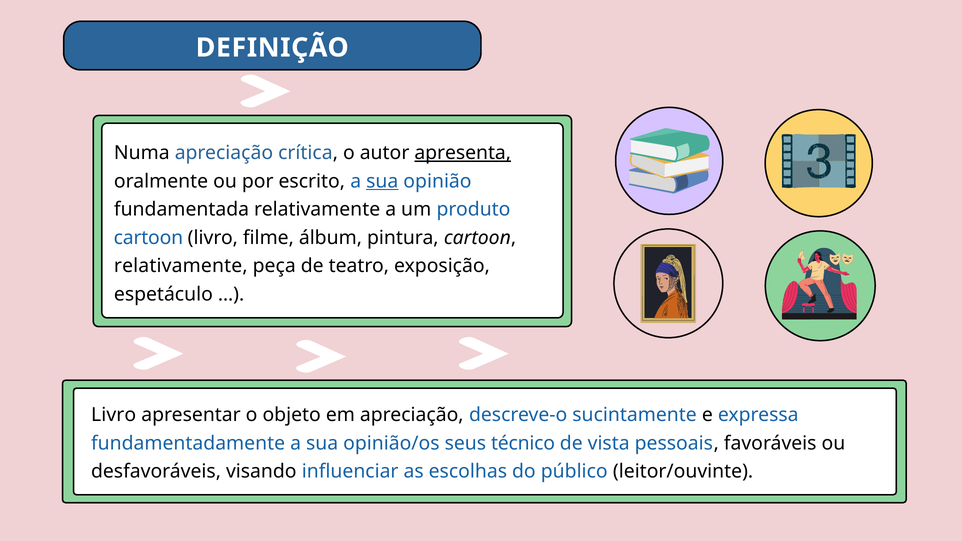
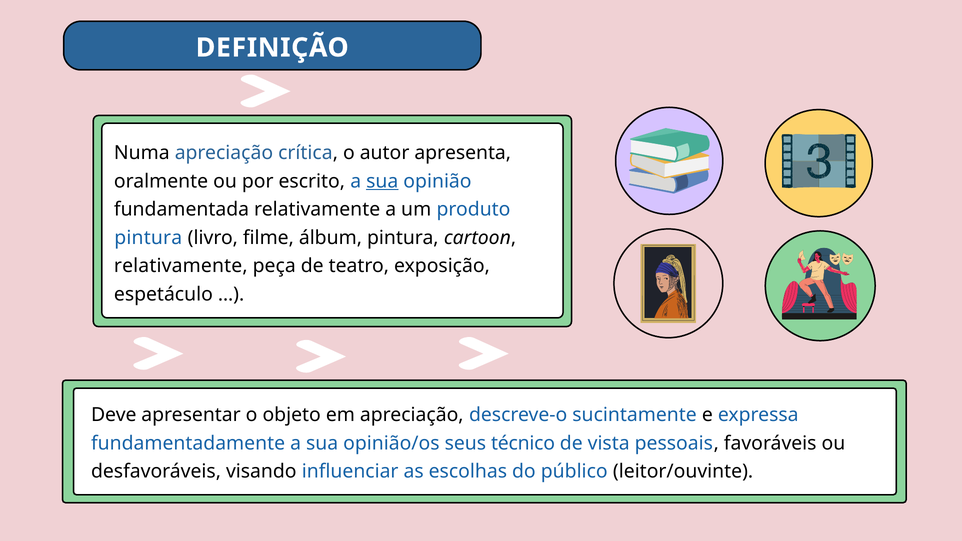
apresenta underline: present -> none (463, 153)
cartoon: cartoon -> pintura (148, 238)
Livro: Livro -> Deve (114, 415)
